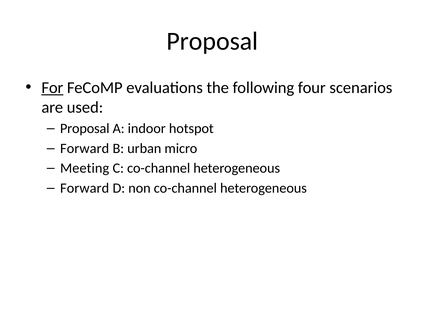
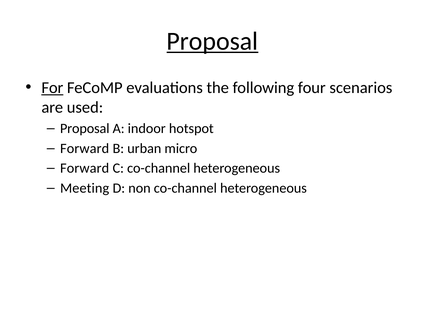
Proposal underline: none -> present (212, 41)
Meeting: Meeting -> Forward (85, 168)
Forward: Forward -> Meeting (85, 188)
